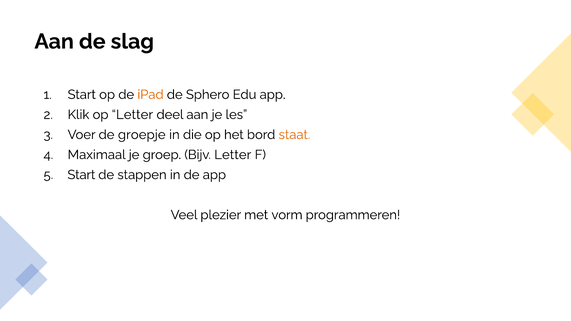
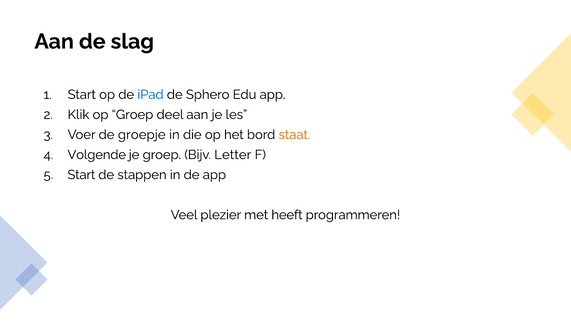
iPad colour: orange -> blue (151, 95)
op Letter: Letter -> Groep (133, 115)
Maximaal: Maximaal -> Volgende (97, 155)
vorm: vorm -> heeft (287, 215)
